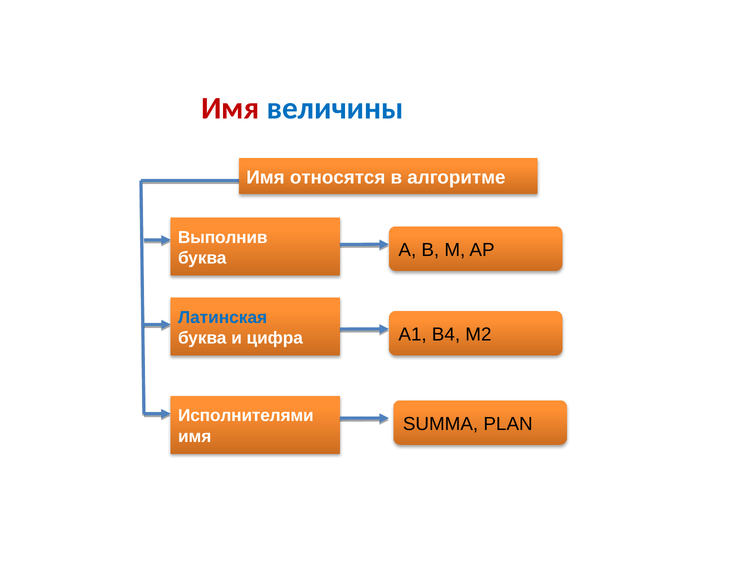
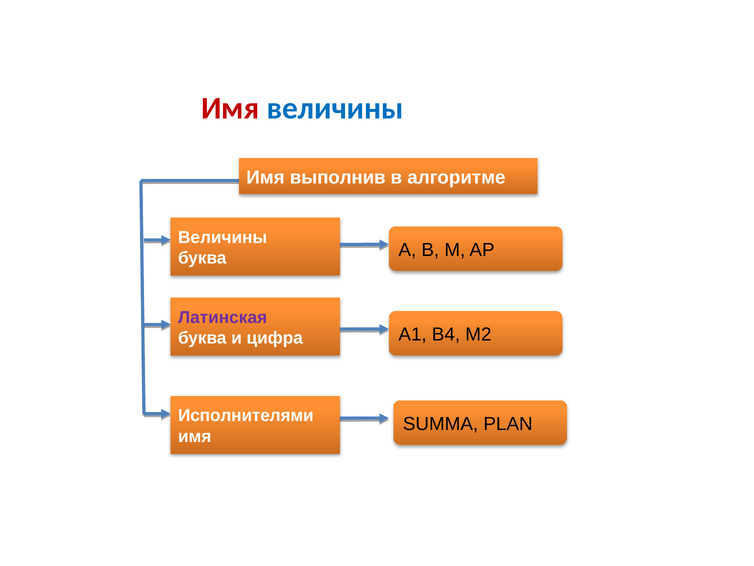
относятся: относятся -> выполнив (338, 177)
Выполнив: Выполнив -> Величины (223, 237)
Латинская colour: blue -> purple (223, 317)
